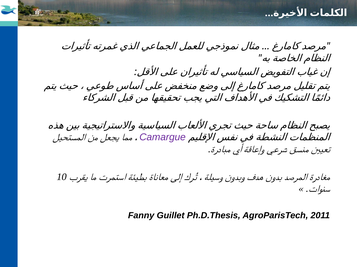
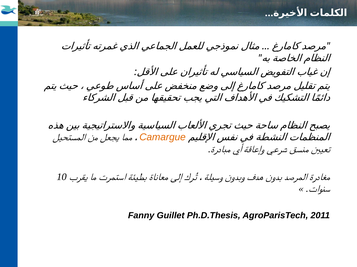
Camargue colour: purple -> orange (163, 138)
